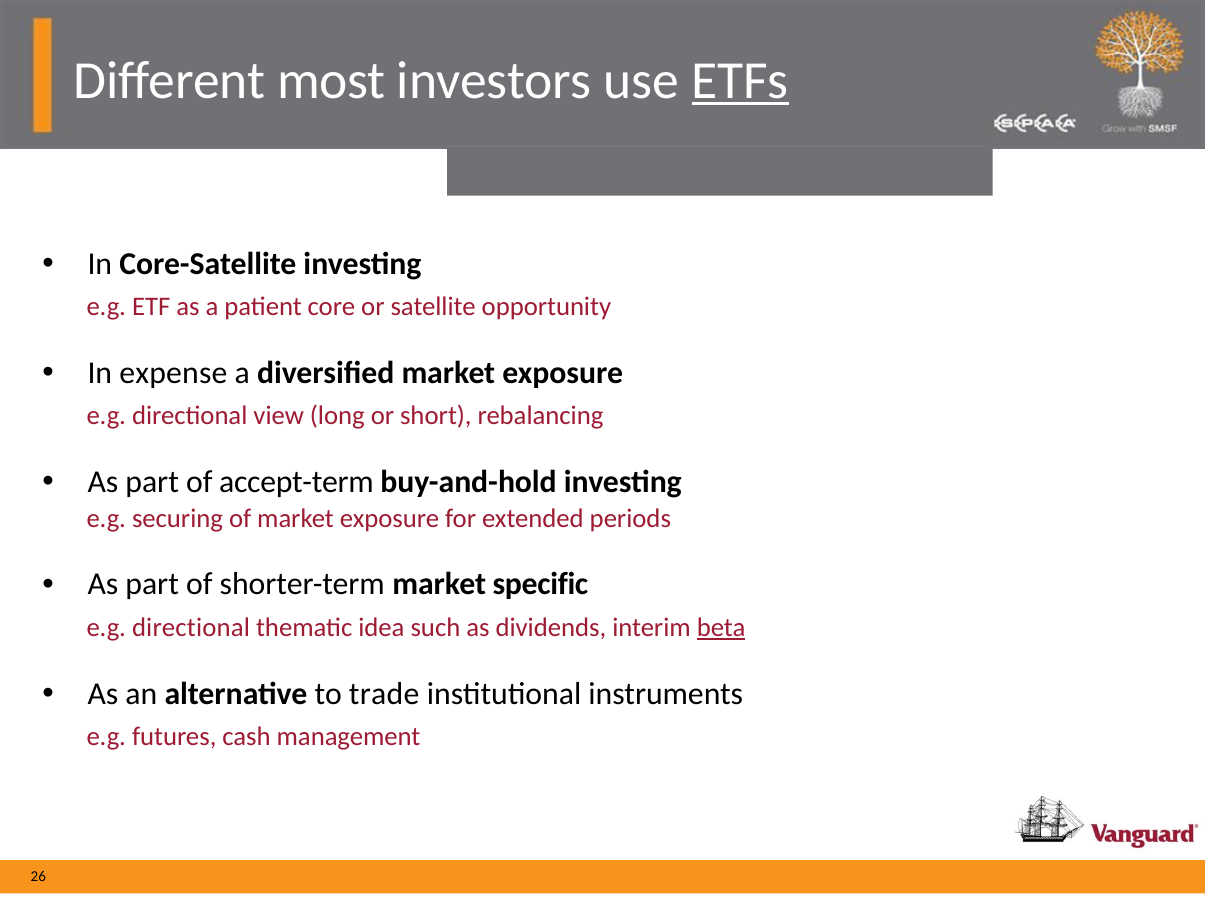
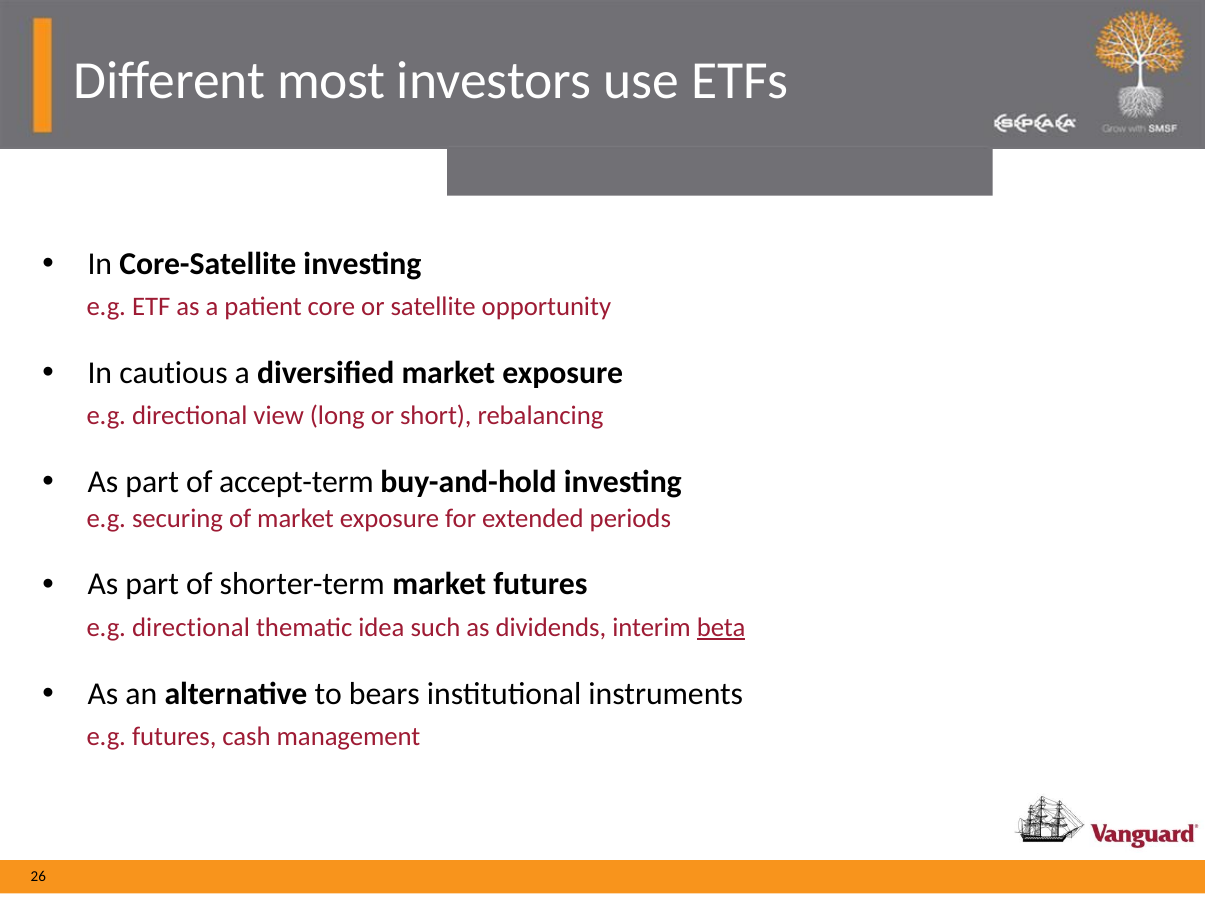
ETFs underline: present -> none (740, 81)
expense: expense -> cautious (174, 373)
market specific: specific -> futures (540, 584)
trade: trade -> bears (384, 694)
